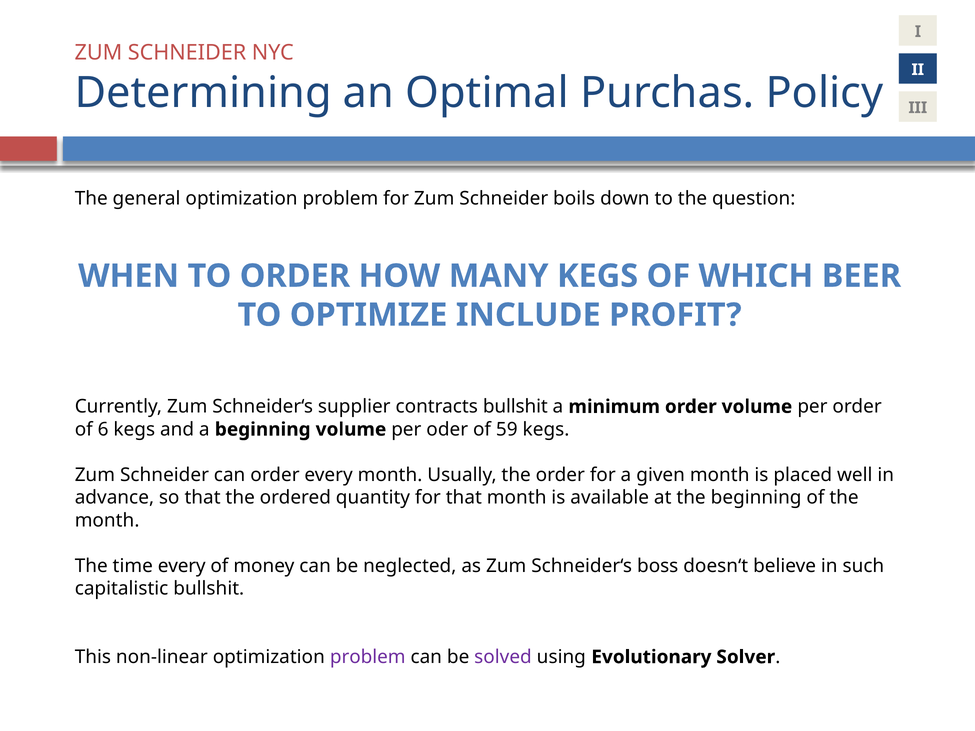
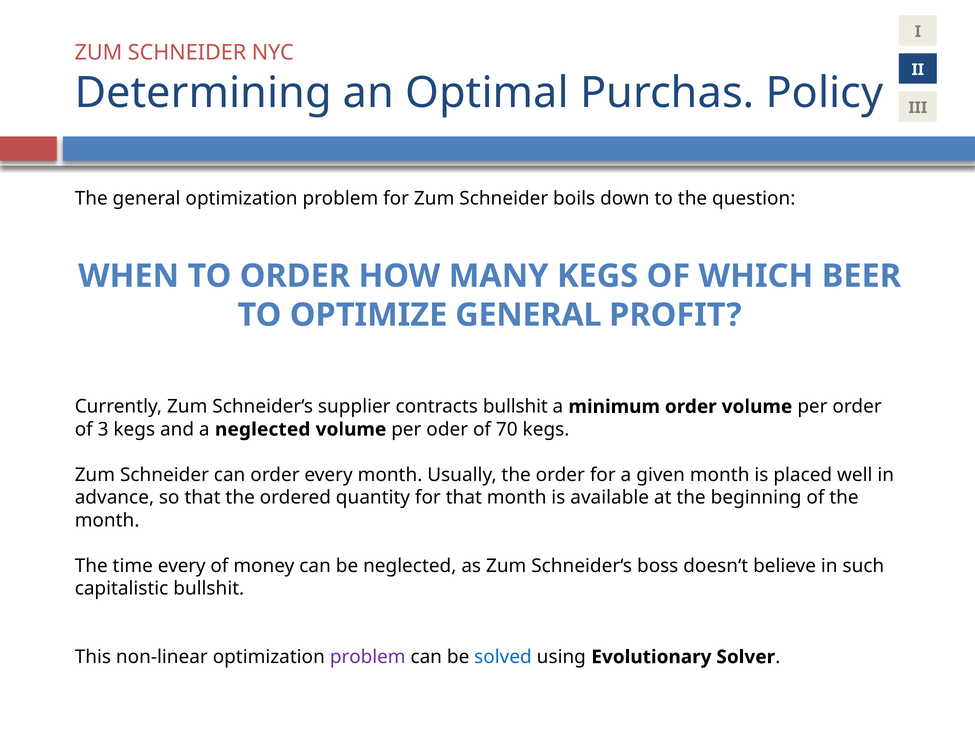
OPTIMIZE INCLUDE: INCLUDE -> GENERAL (528, 315)
6: 6 -> 3 (103, 430)
a beginning: beginning -> neglected (263, 430)
59: 59 -> 70 (507, 430)
solved colour: purple -> blue (503, 657)
